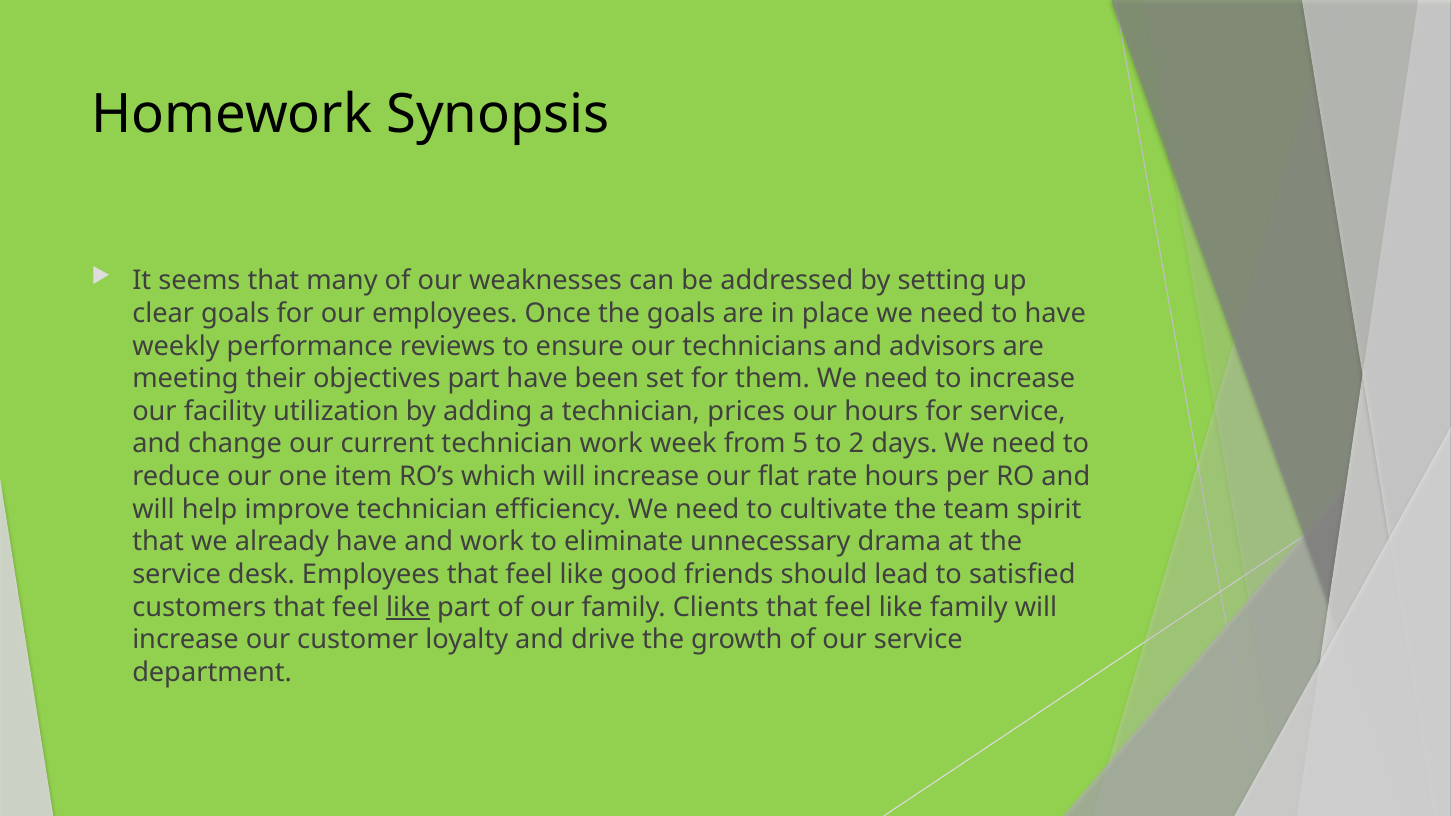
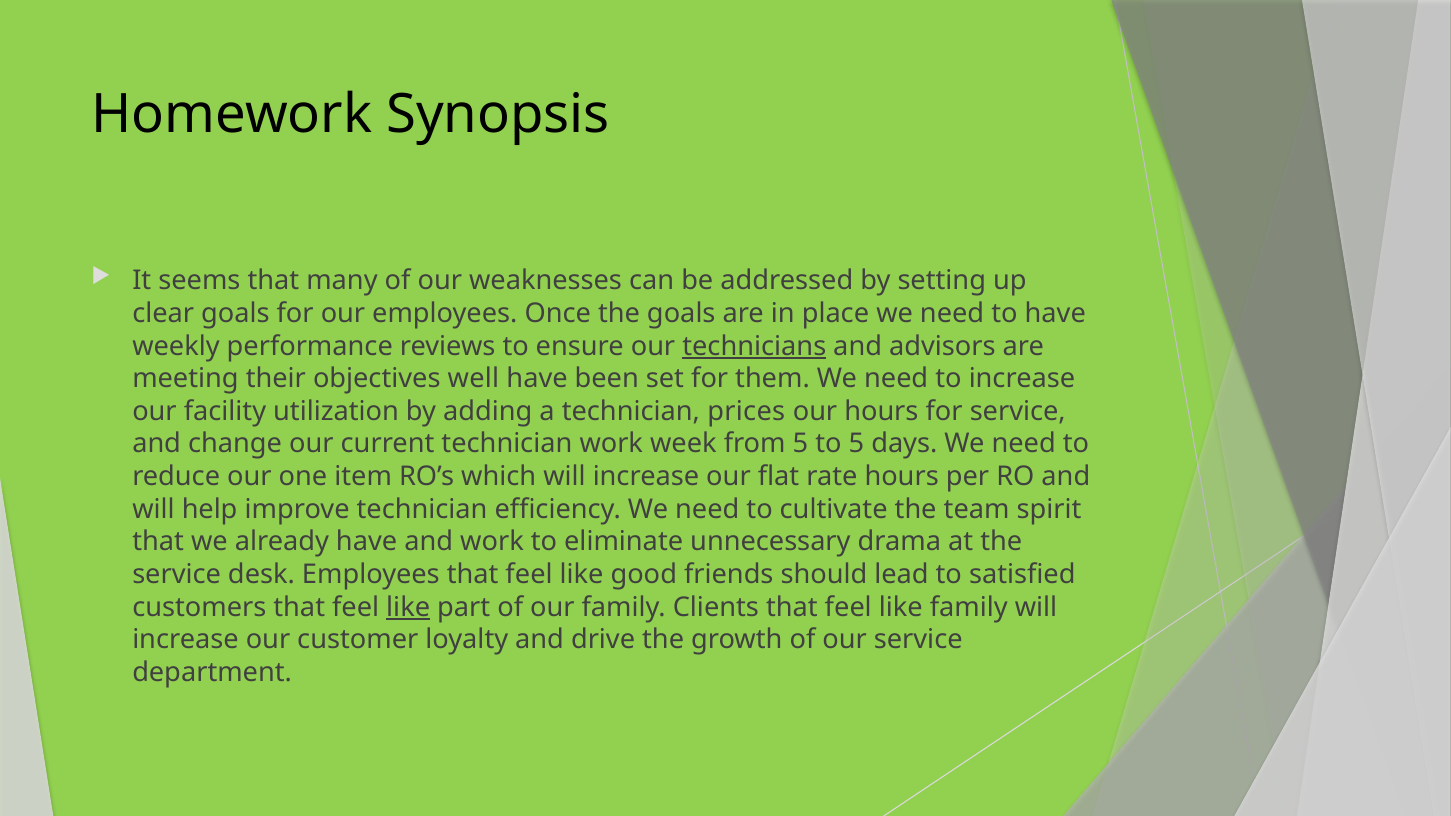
technicians underline: none -> present (754, 346)
objectives part: part -> well (473, 379)
to 2: 2 -> 5 (856, 444)
